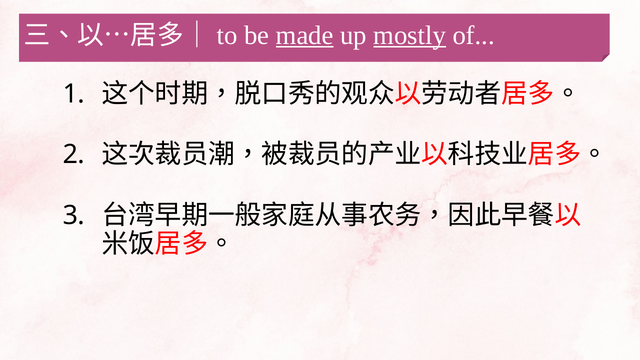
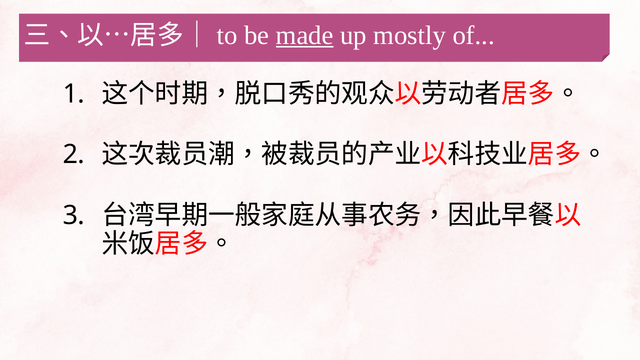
mostly underline: present -> none (410, 35)
